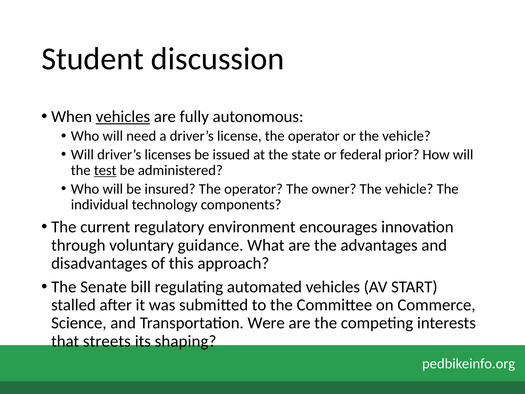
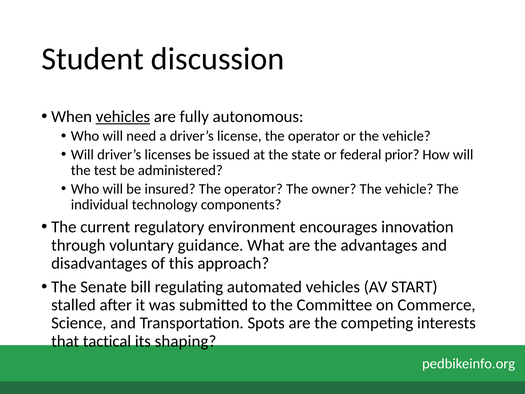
test underline: present -> none (105, 170)
Were: Were -> Spots (266, 323)
streets: streets -> tactical (107, 341)
